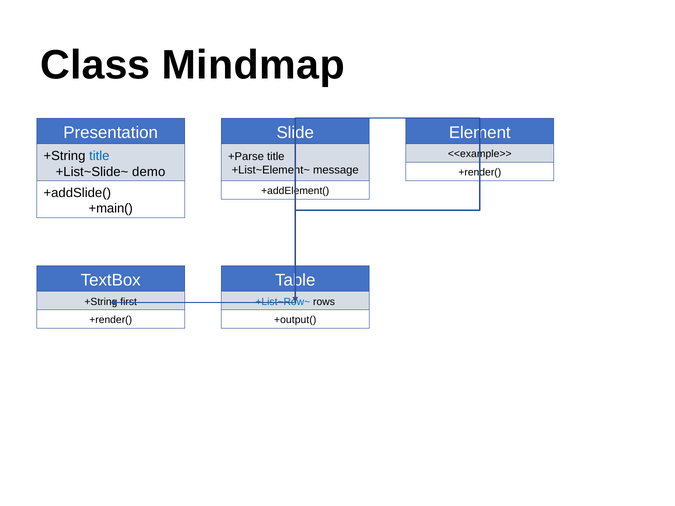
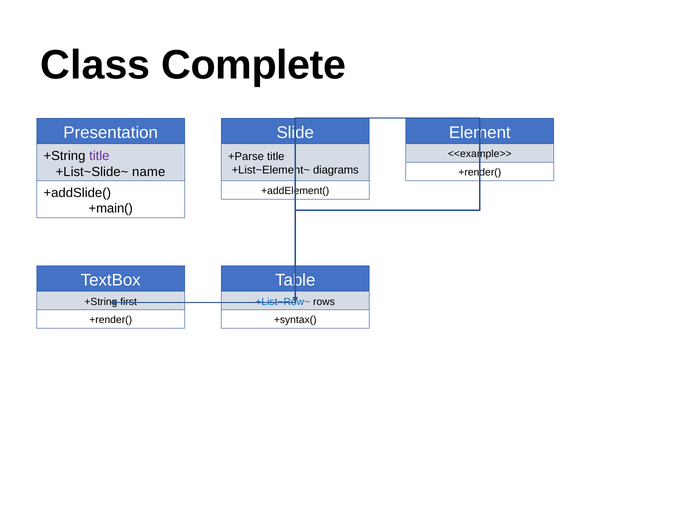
Mindmap: Mindmap -> Complete (254, 65)
title colour: blue -> purple (99, 156)
message: message -> diagrams (336, 170)
demo: demo -> name (149, 172)
+output(: +output( -> +syntax( (295, 320)
